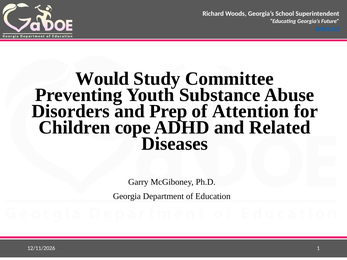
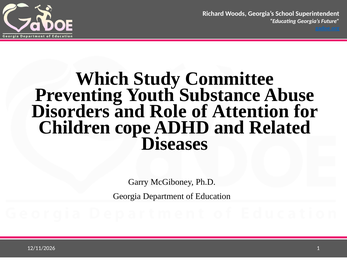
Would: Would -> Which (102, 79)
Prep: Prep -> Role (168, 111)
